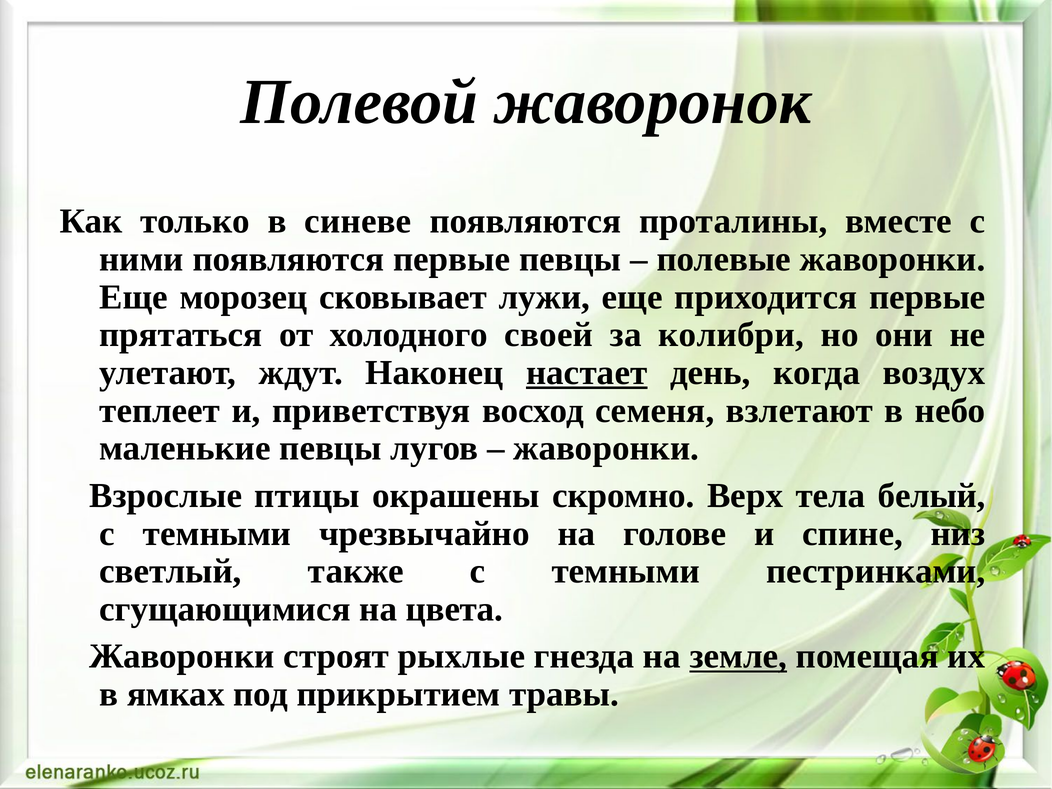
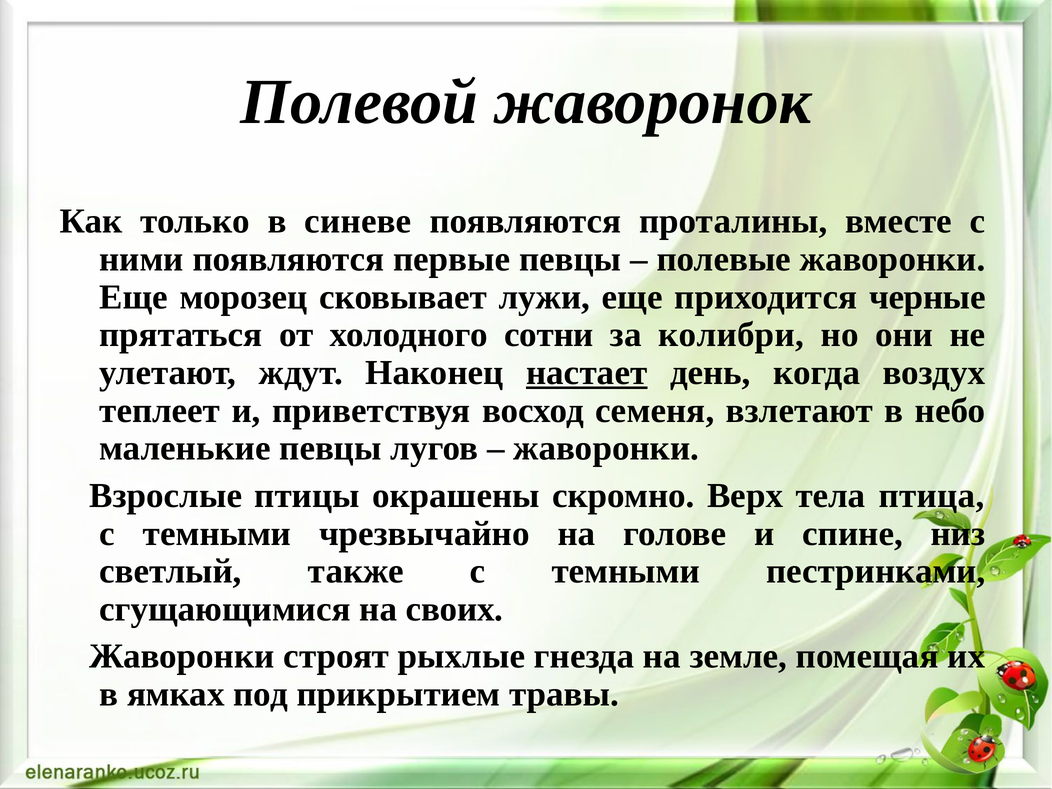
приходится первые: первые -> черные (927, 297)
своей: своей -> сотни (549, 335)
белый: белый -> птица (931, 496)
цвета: цвета -> своих (455, 609)
земле underline: present -> none (738, 656)
